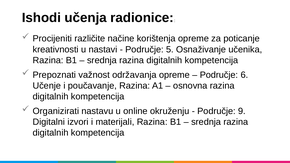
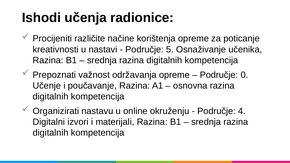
6: 6 -> 0 (244, 75)
9: 9 -> 4 (242, 111)
